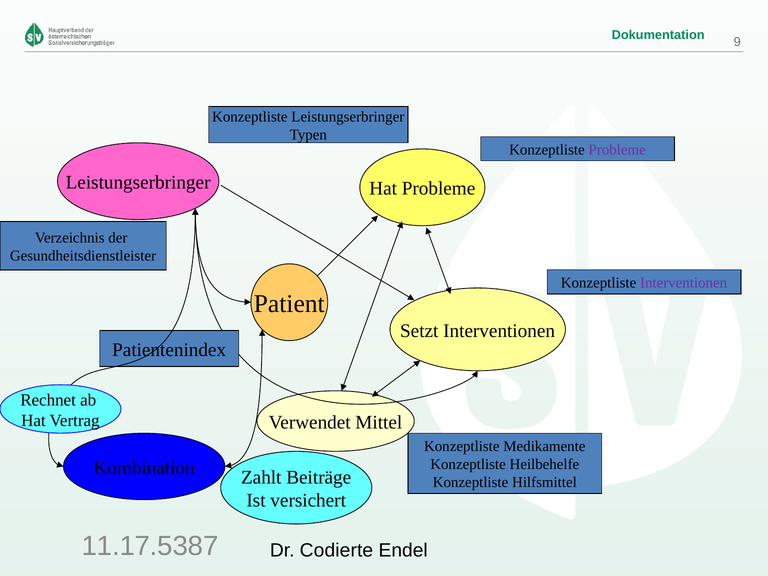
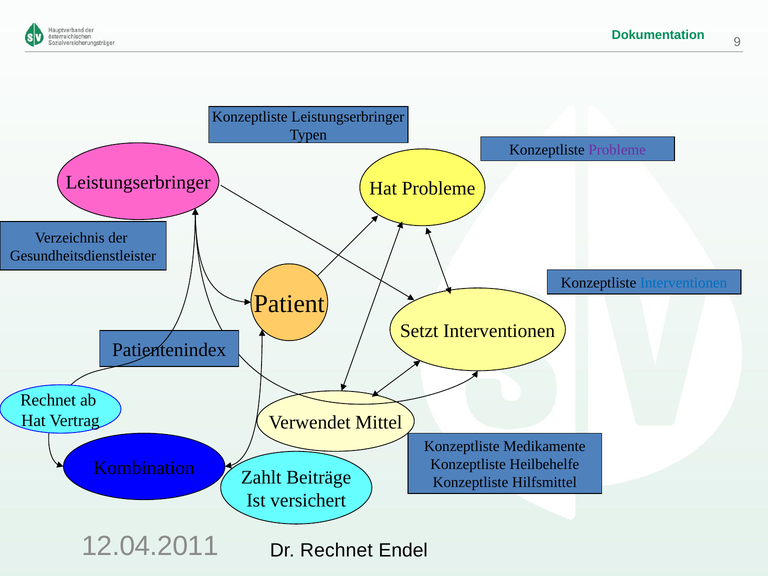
Interventionen colour: purple -> blue (684, 283)
11.17.5387: 11.17.5387 -> 12.04.2011 (150, 546)
Dr Codierte: Codierte -> Rechnet (336, 551)
